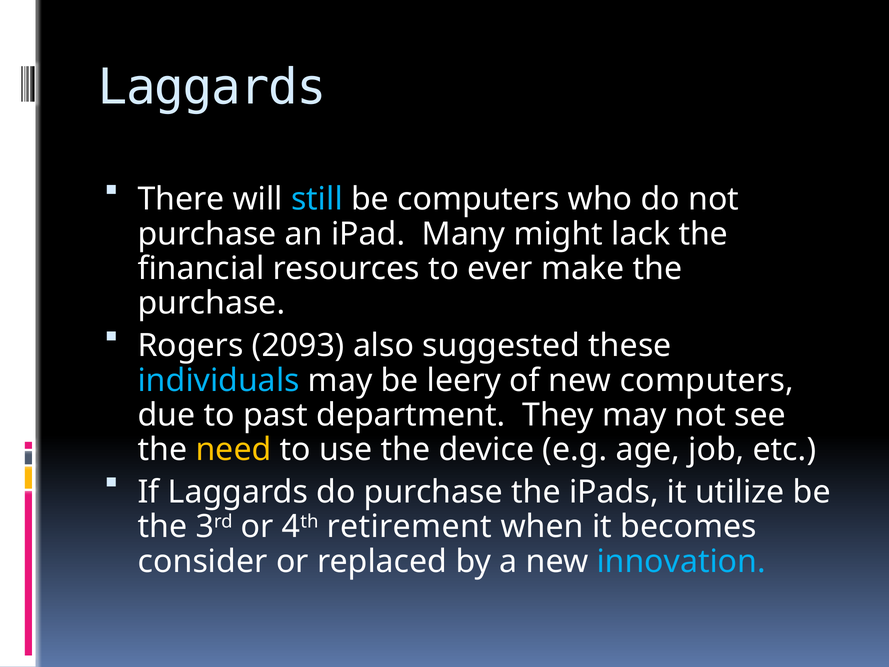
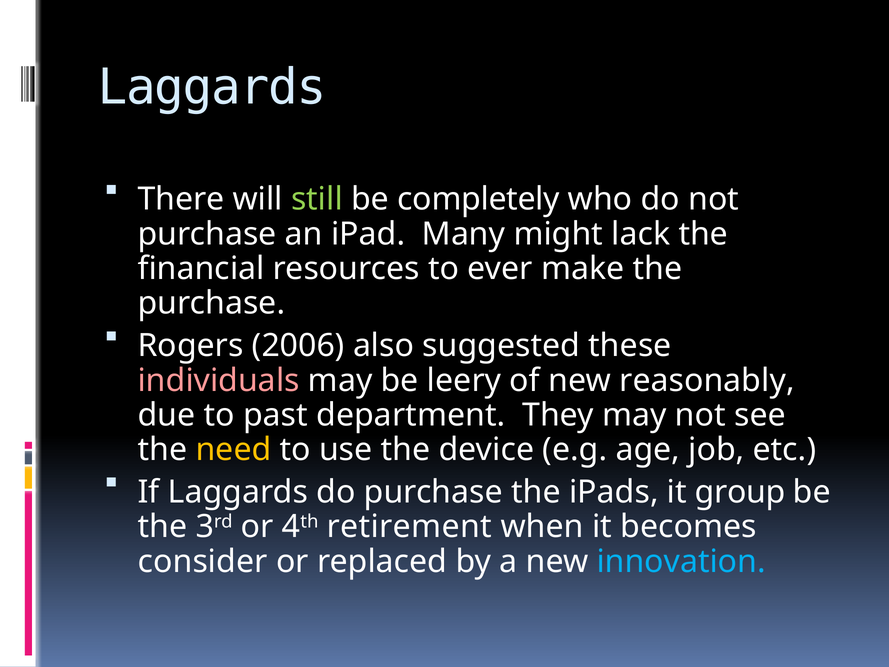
still colour: light blue -> light green (317, 199)
be computers: computers -> completely (479, 199)
2093: 2093 -> 2006 (298, 346)
individuals colour: light blue -> pink (219, 380)
new computers: computers -> reasonably (707, 380)
utilize: utilize -> group (740, 492)
